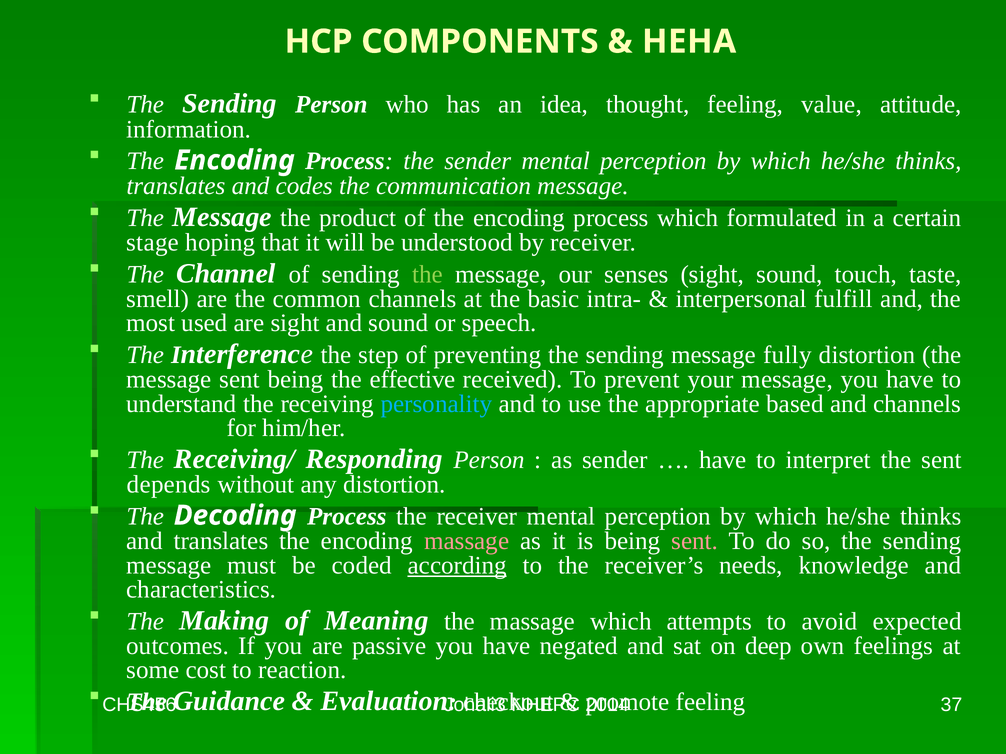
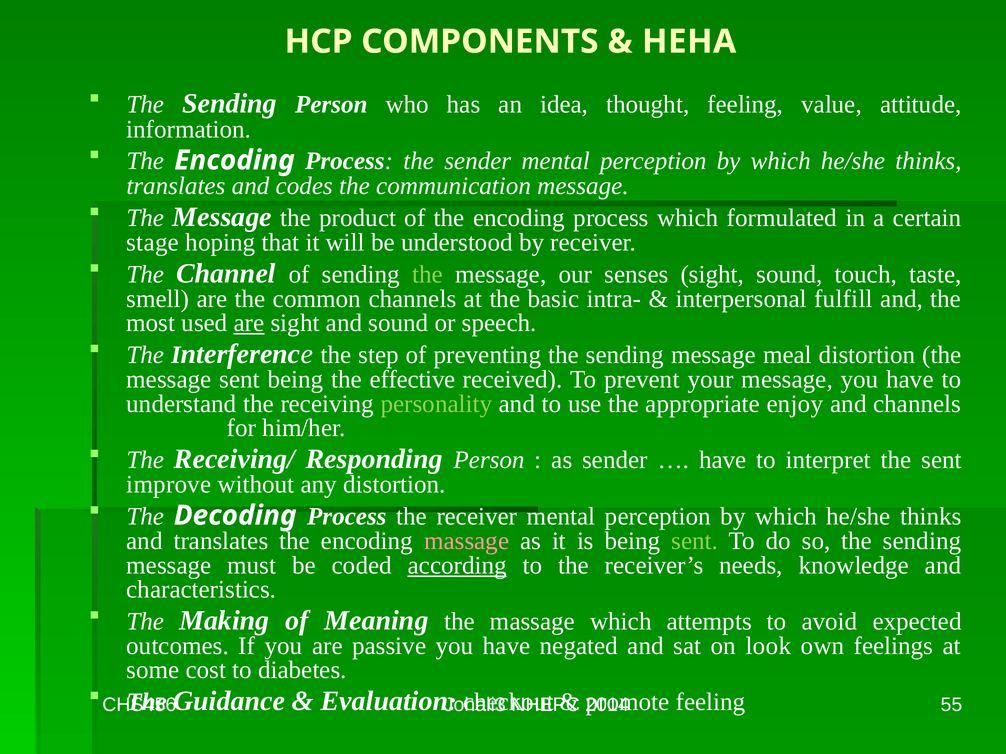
are underline: none -> present (249, 323)
fully: fully -> meal (788, 355)
personality colour: light blue -> light green (436, 404)
based: based -> enjoy (795, 404)
depends: depends -> improve (169, 485)
sent colour: pink -> light green (695, 541)
deep: deep -> look (768, 646)
reaction: reaction -> diabetes (302, 671)
37: 37 -> 55 (951, 705)
